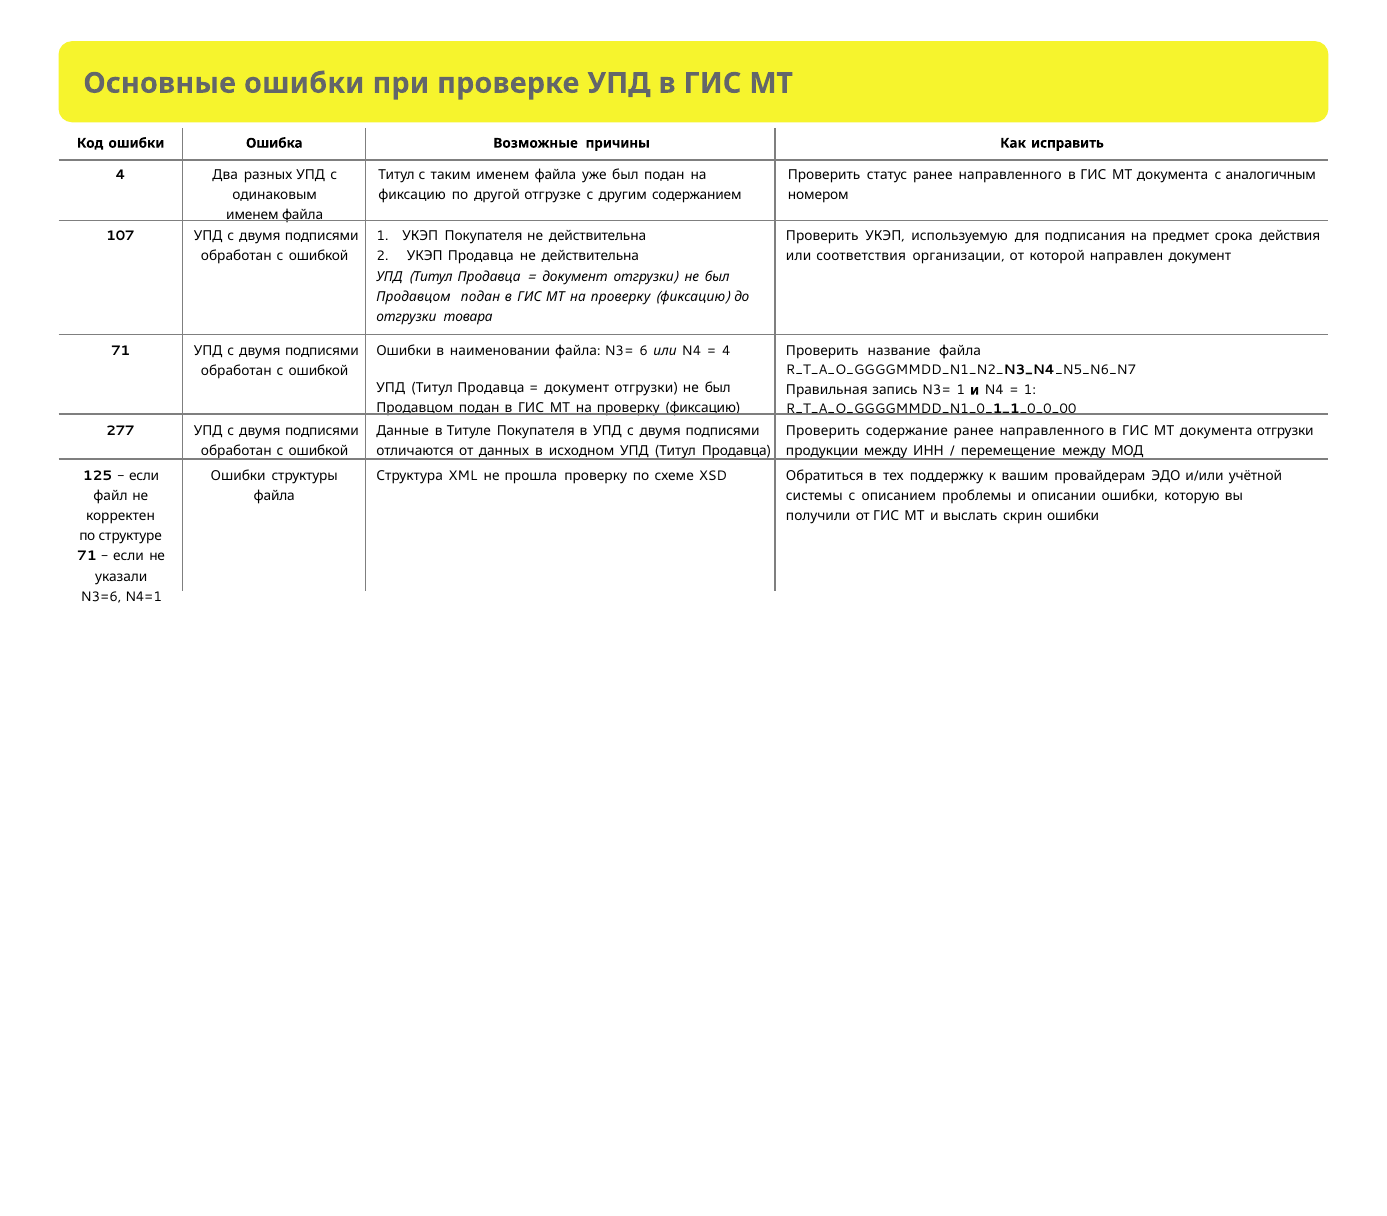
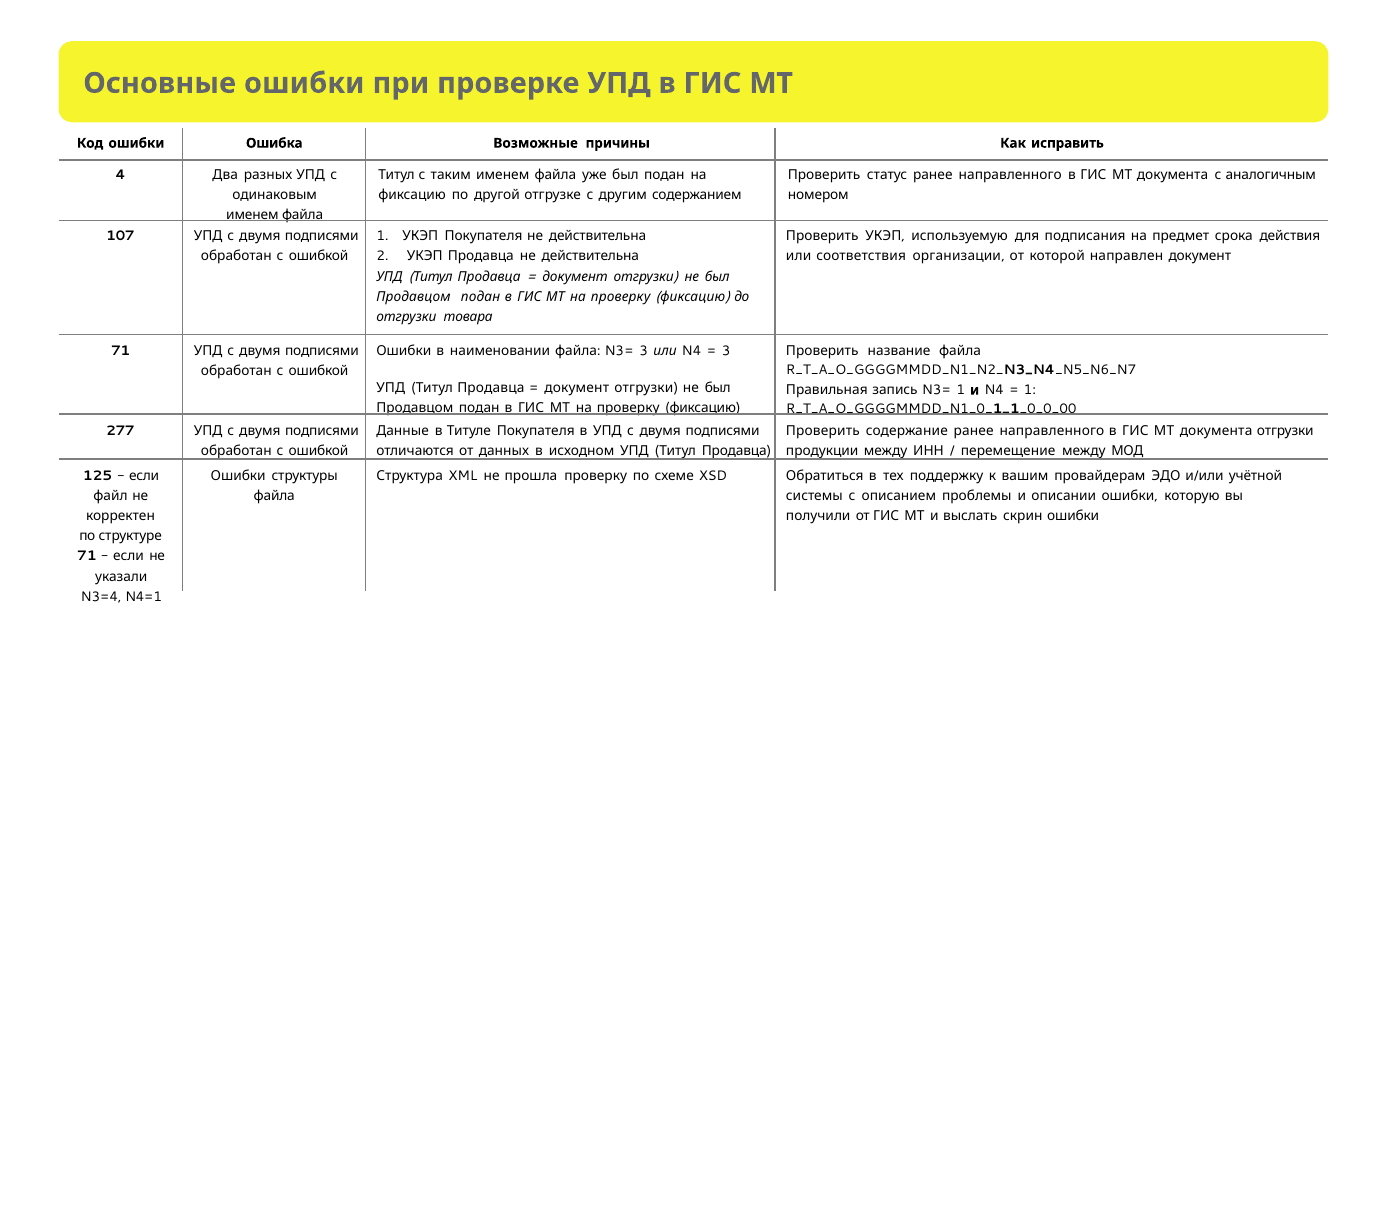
N3= 6: 6 -> 3 (644, 351)
4: 4 -> 3 (726, 351)
N3=6: N3=6 -> N3=4 (101, 597)
